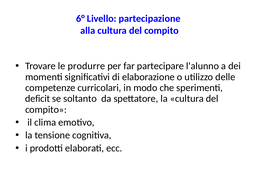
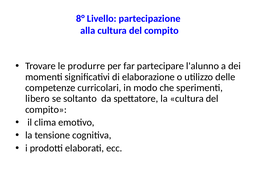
6°: 6° -> 8° (80, 19)
deficit: deficit -> libero (38, 99)
